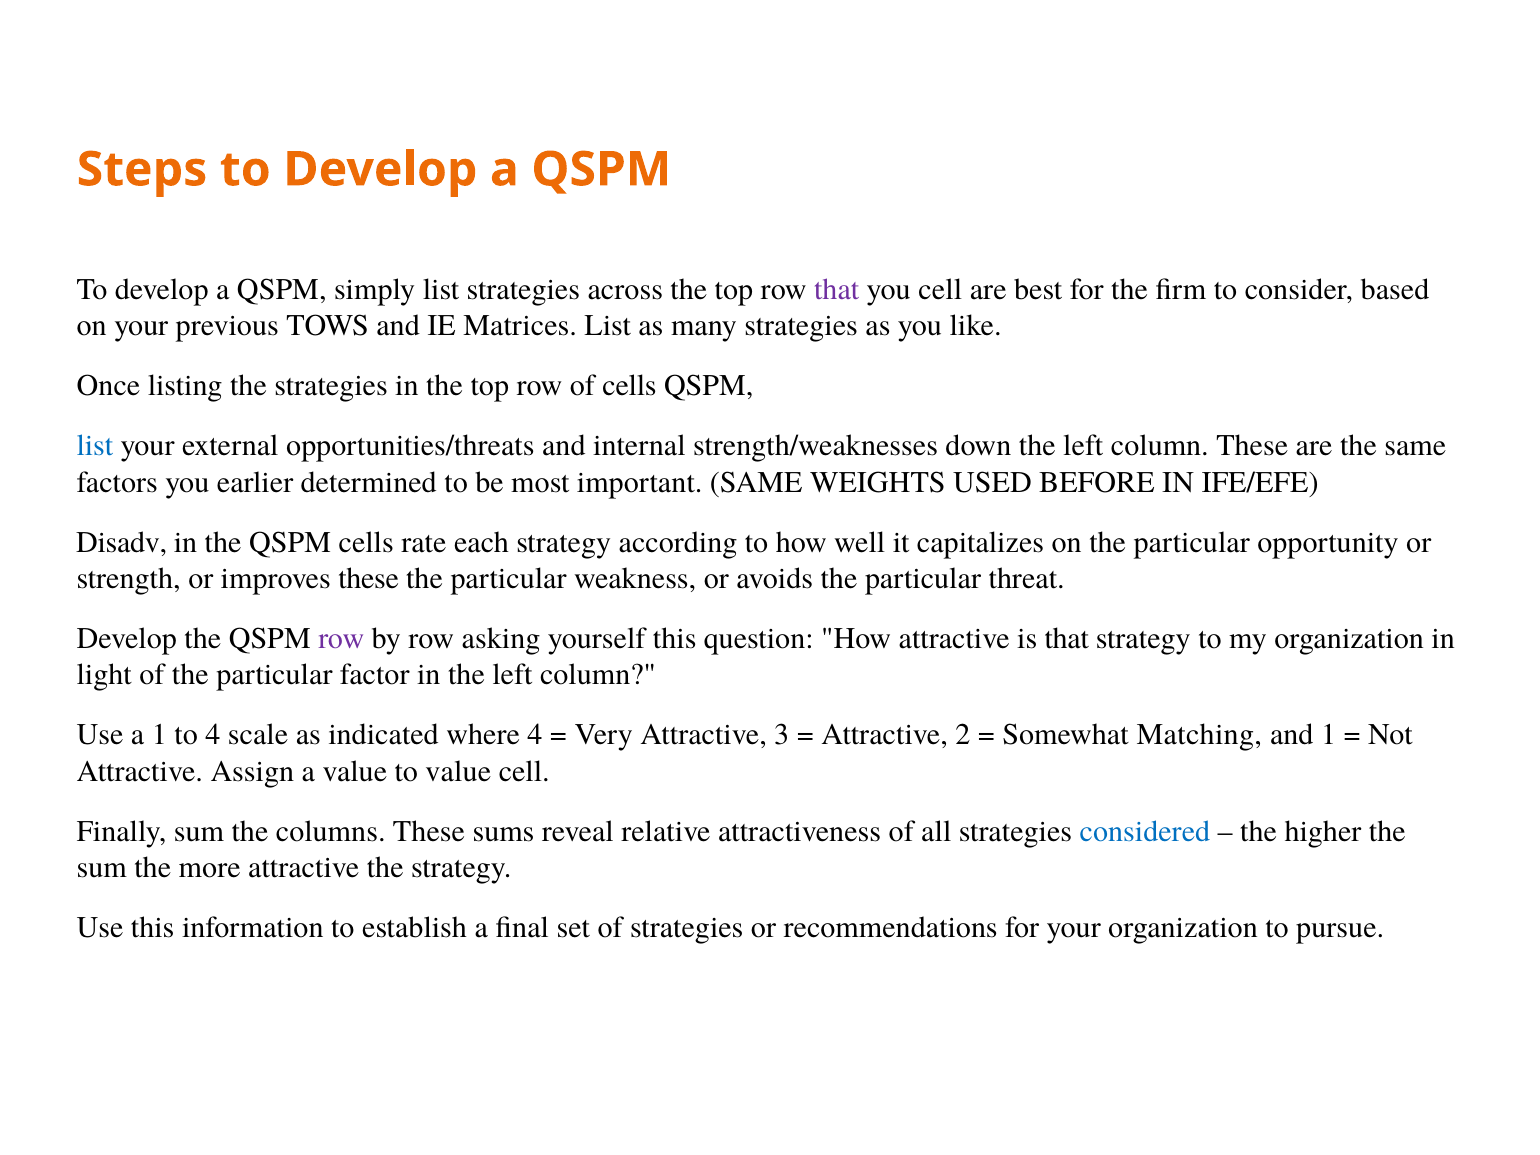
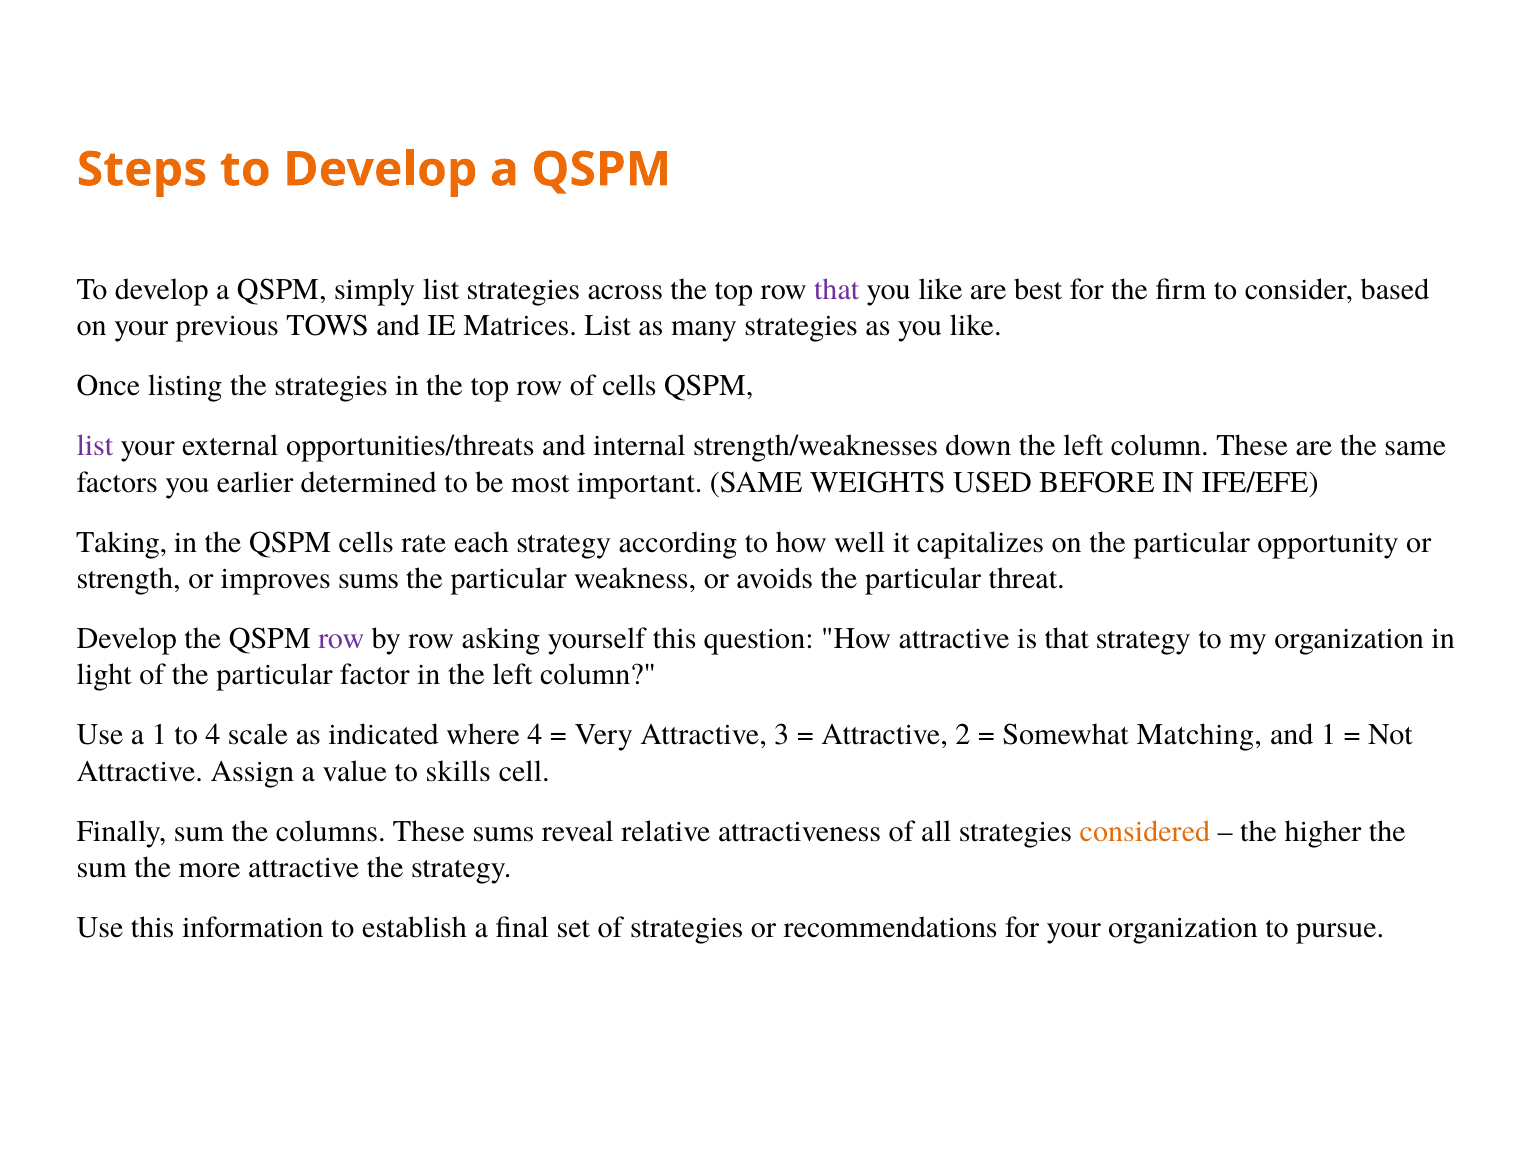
cell: cell -> like (941, 289)
list colour: blue -> purple (95, 446)
Disadv: Disadv -> Taking (122, 542)
improves these: these -> sums (369, 578)
to value: value -> skills (458, 771)
considered colour: blue -> orange (1145, 831)
